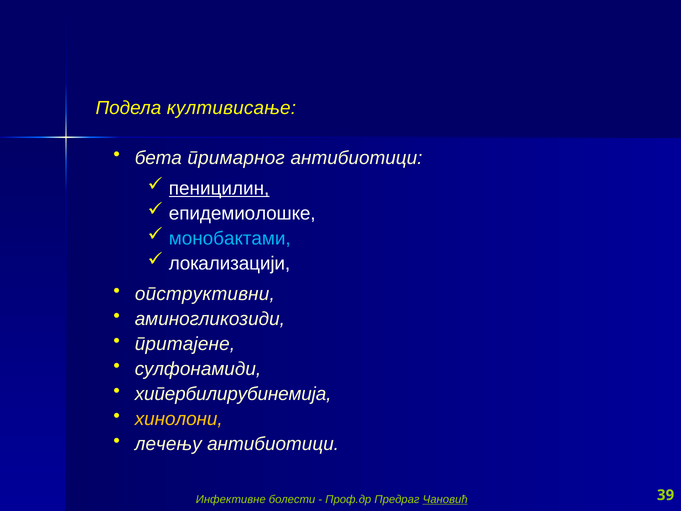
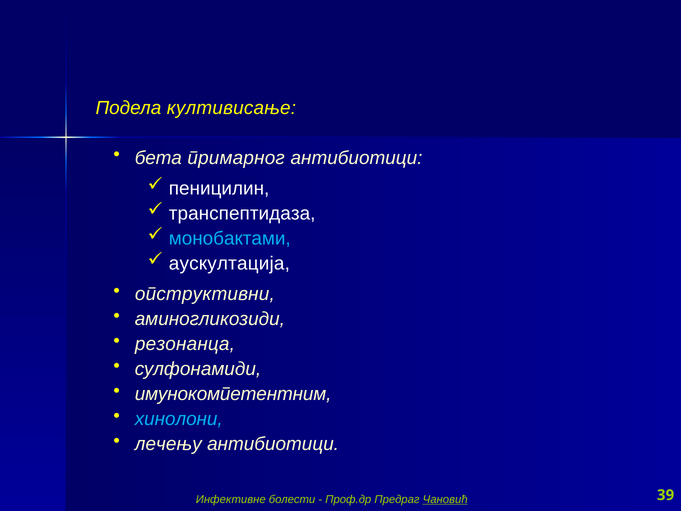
пеницилин underline: present -> none (219, 188)
епидемиолошке: епидемиолошке -> транспептидаза (242, 213)
локализацији: локализацији -> аускултација (229, 263)
притајене: притајене -> резонанца (185, 344)
хипербилирубинемија: хипербилирубинемија -> имунокомпетентним (233, 394)
хинолони colour: yellow -> light blue (179, 419)
